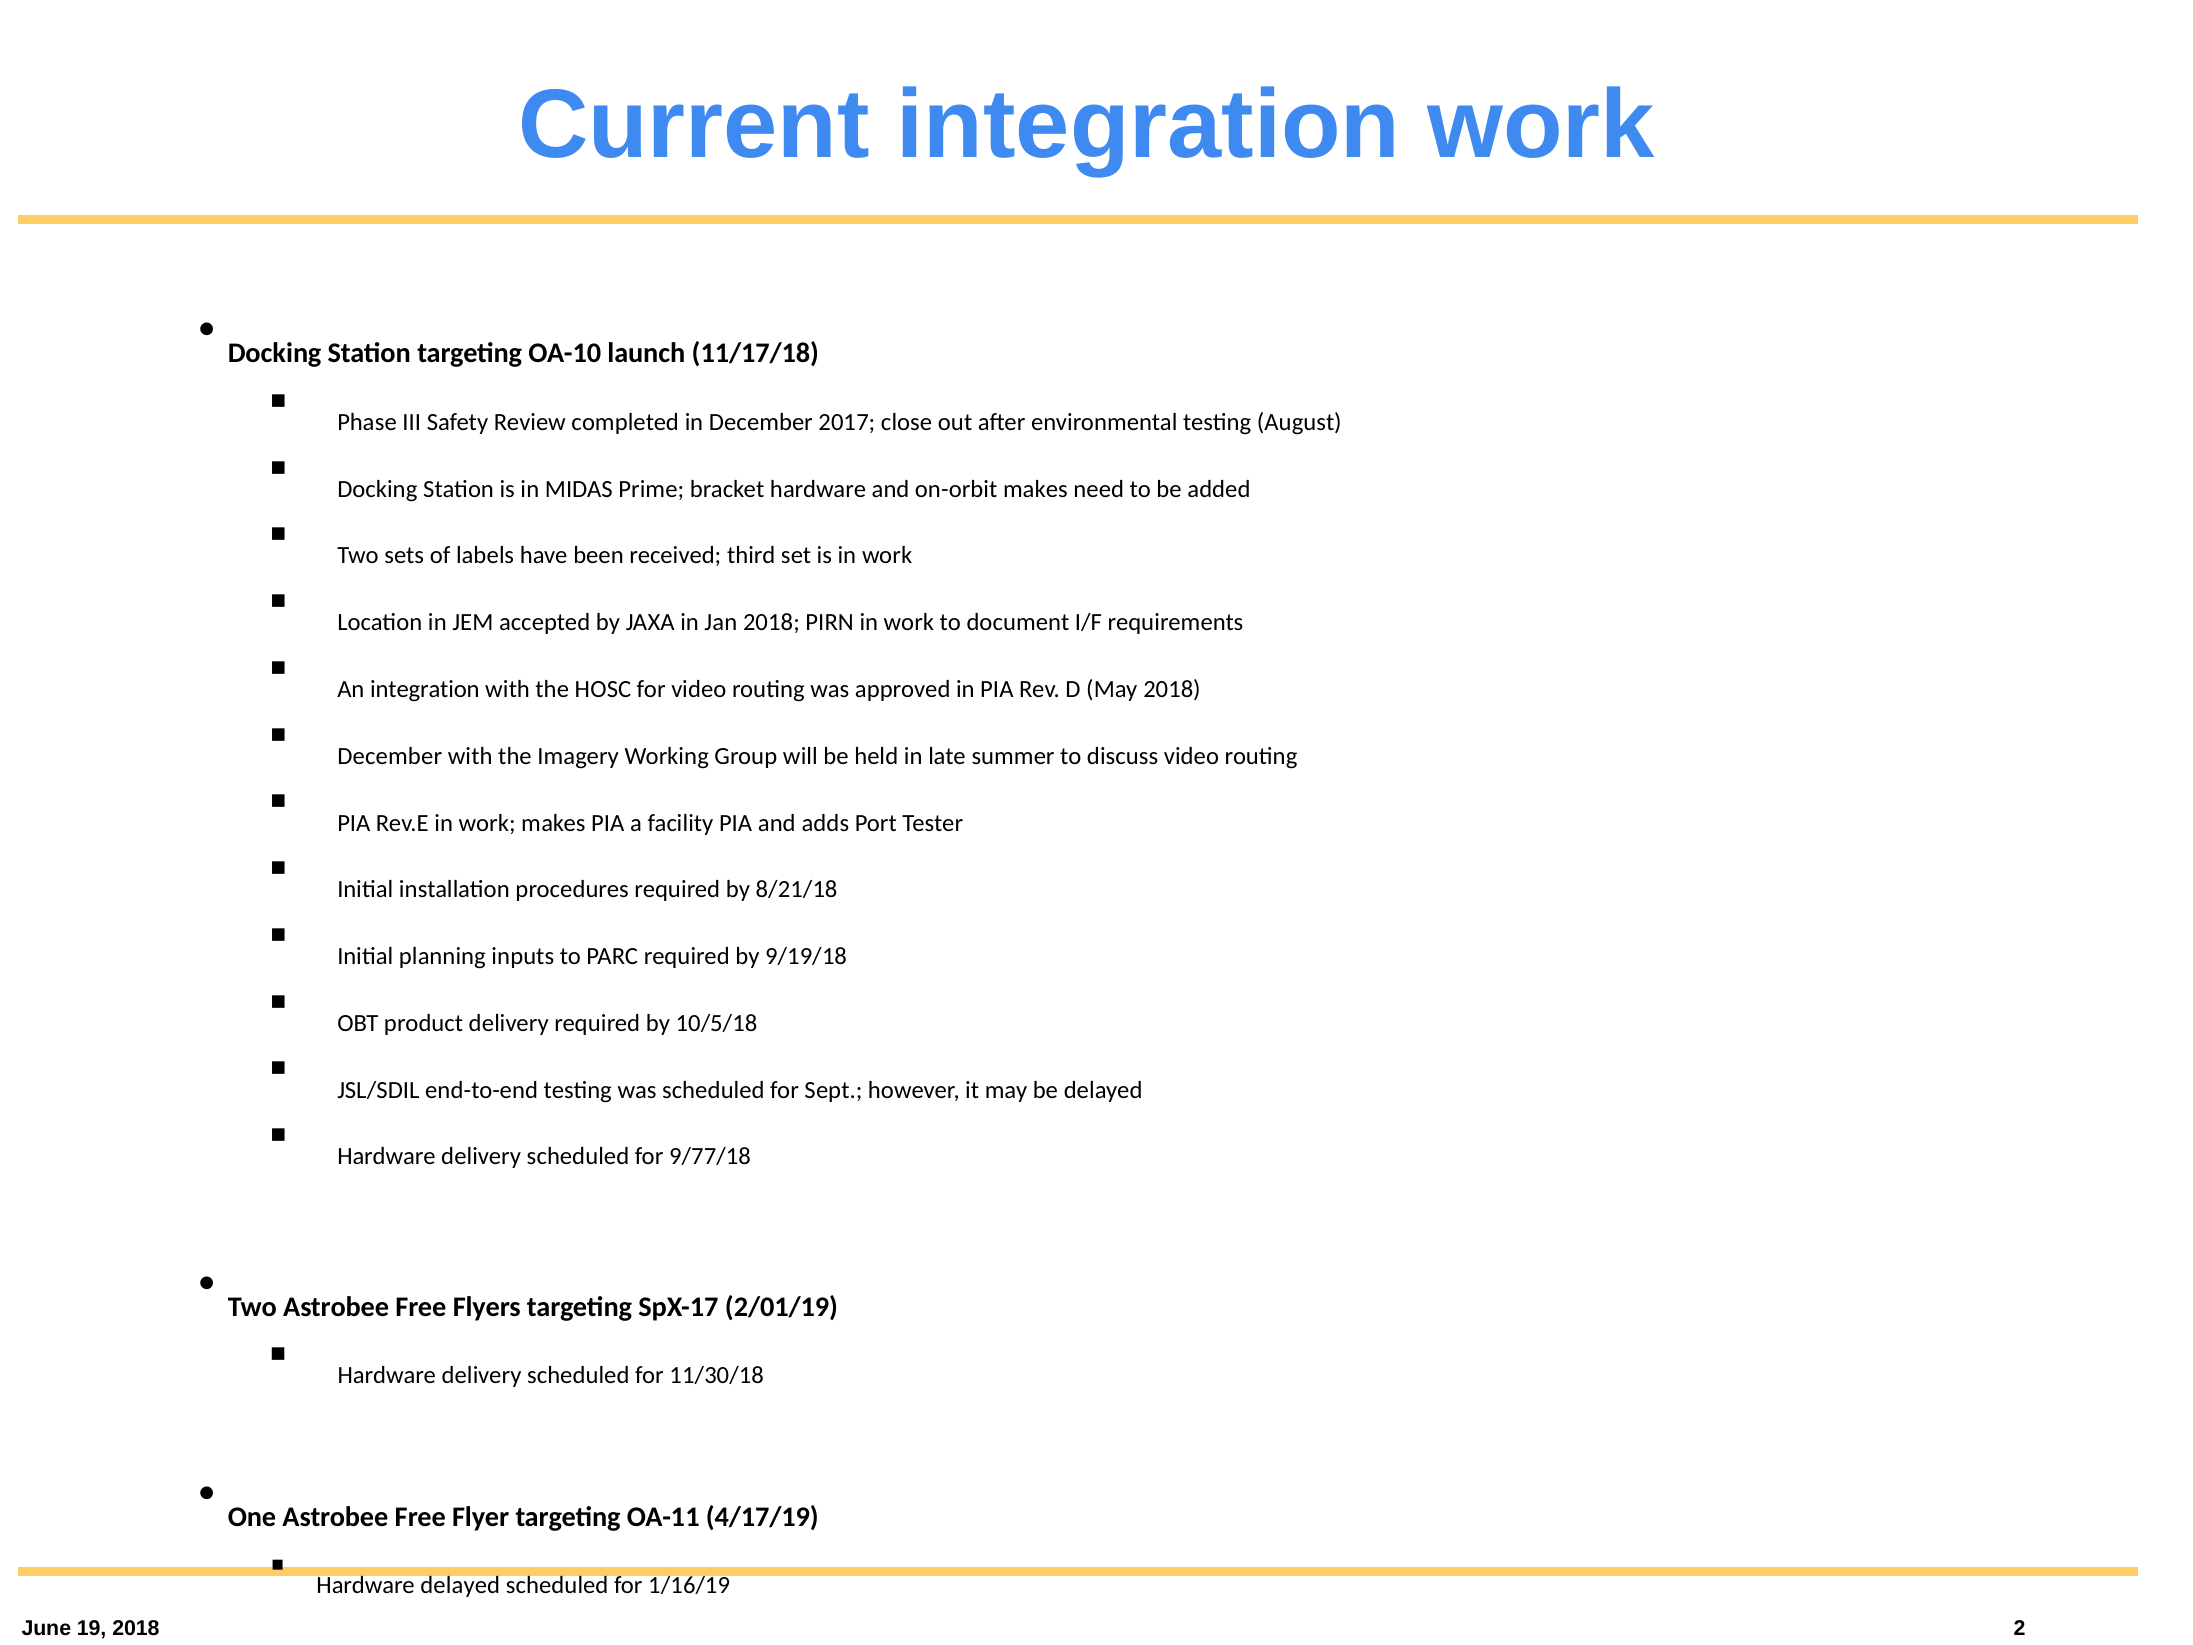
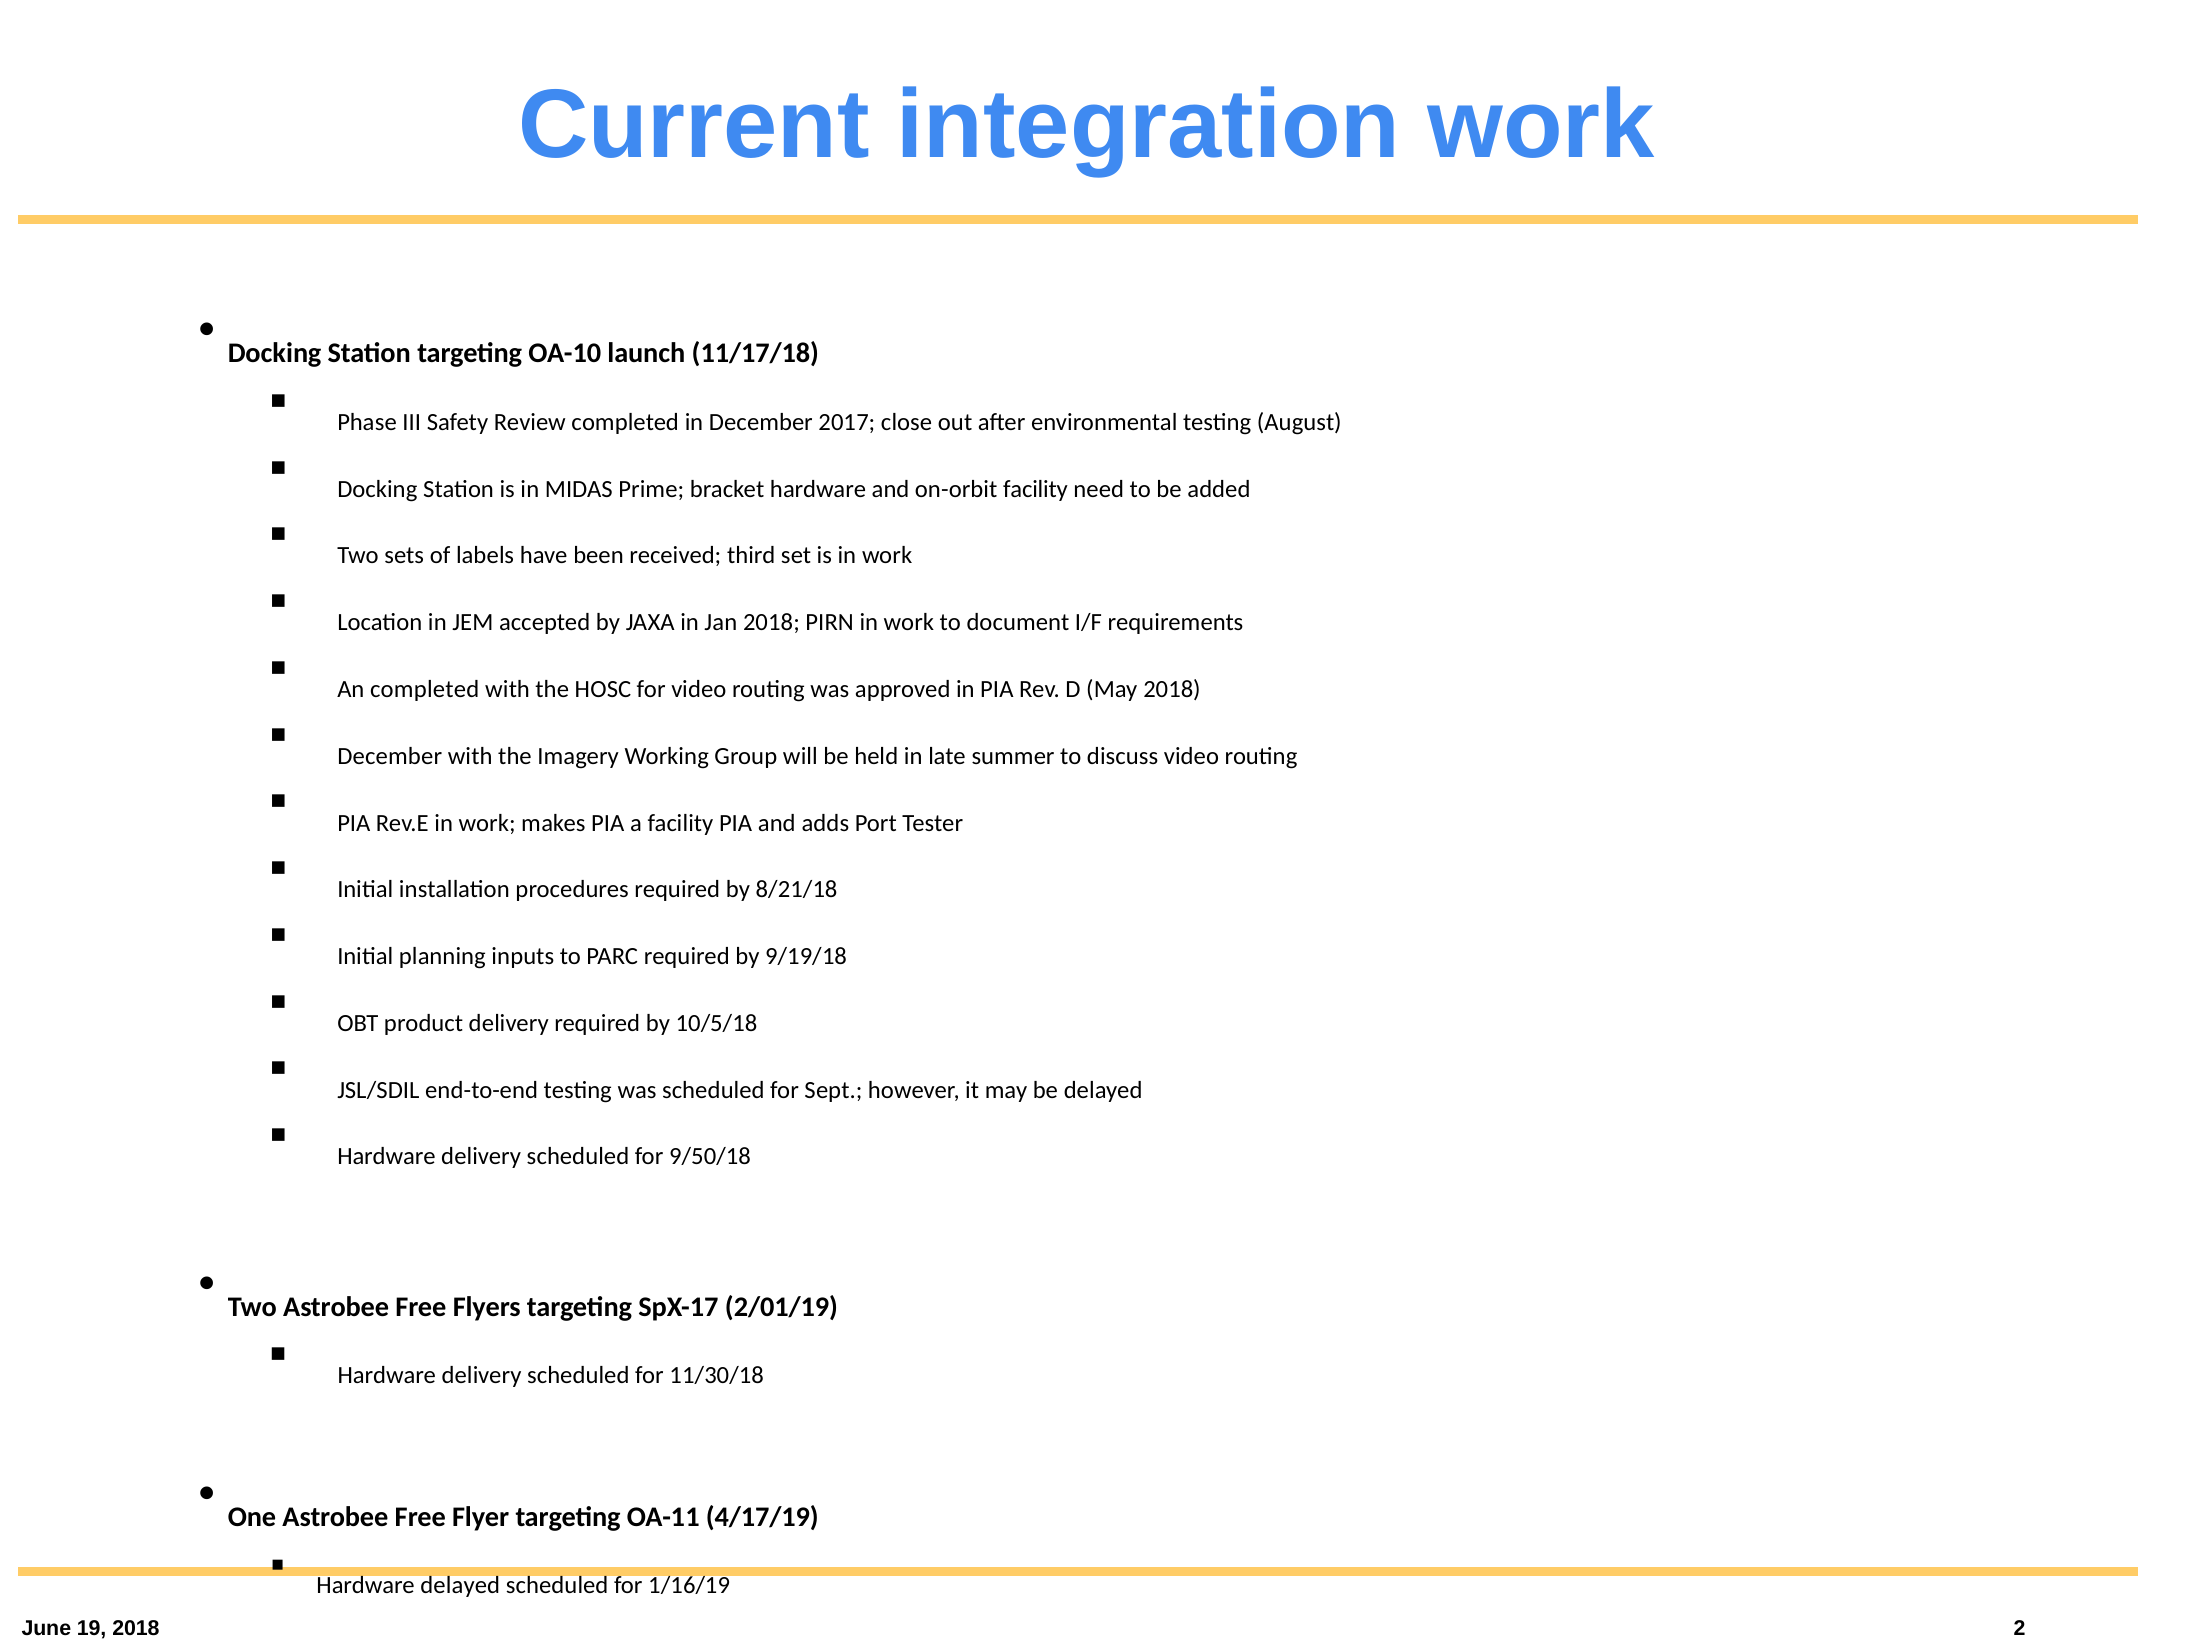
on-orbit makes: makes -> facility (1035, 489)
An integration: integration -> completed (425, 689)
9/77/18: 9/77/18 -> 9/50/18 (710, 1156)
